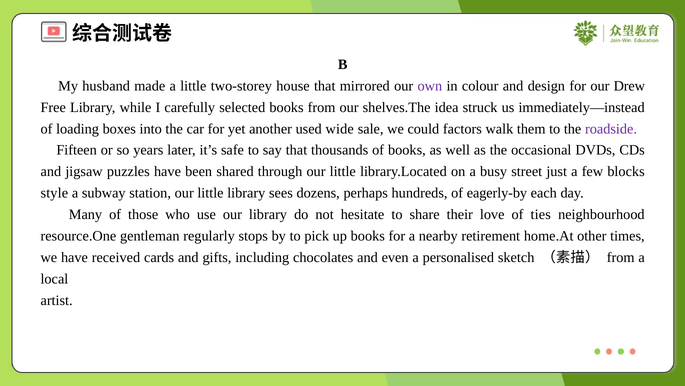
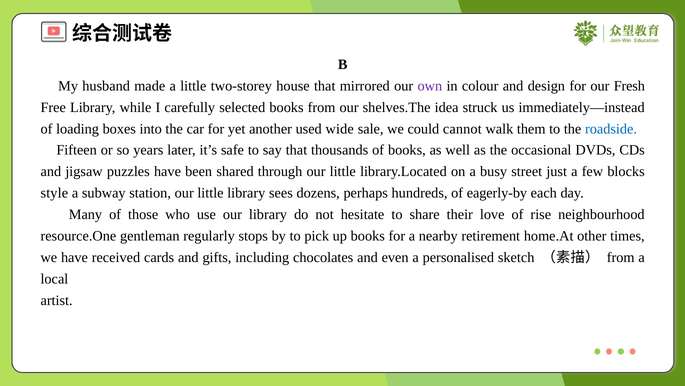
Drew: Drew -> Fresh (629, 86)
factors: factors -> cannot (462, 129)
roadside colour: purple -> blue (611, 129)
ties: ties -> rise (541, 214)
